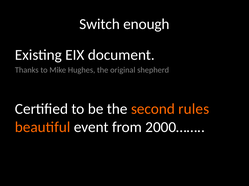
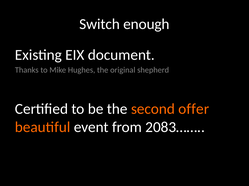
rules: rules -> offer (194, 109)
2000……: 2000…… -> 2083…… (175, 128)
